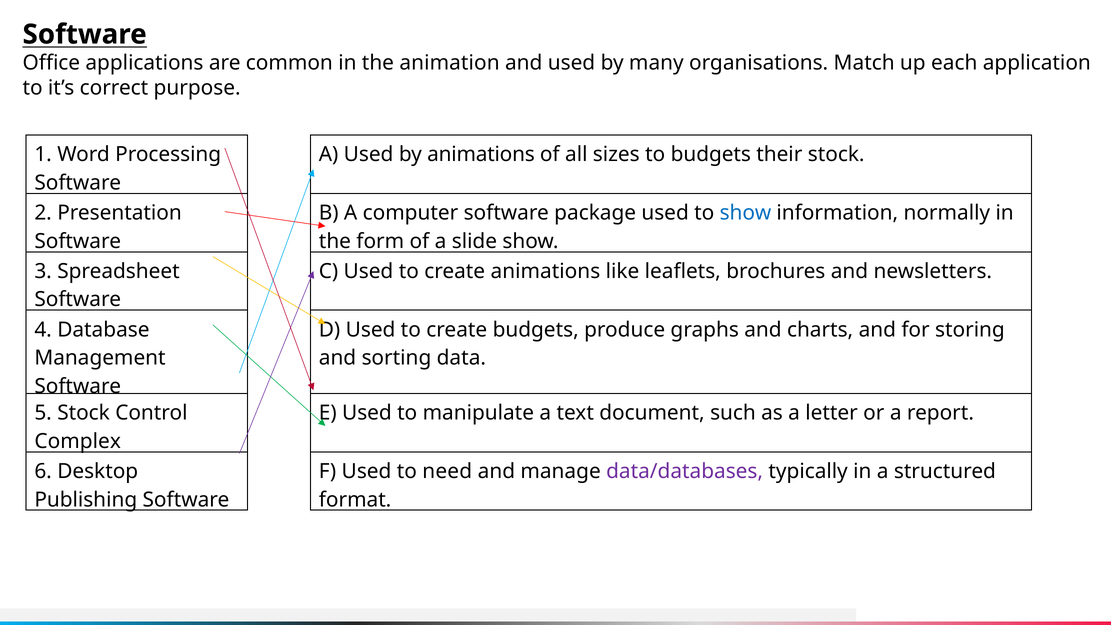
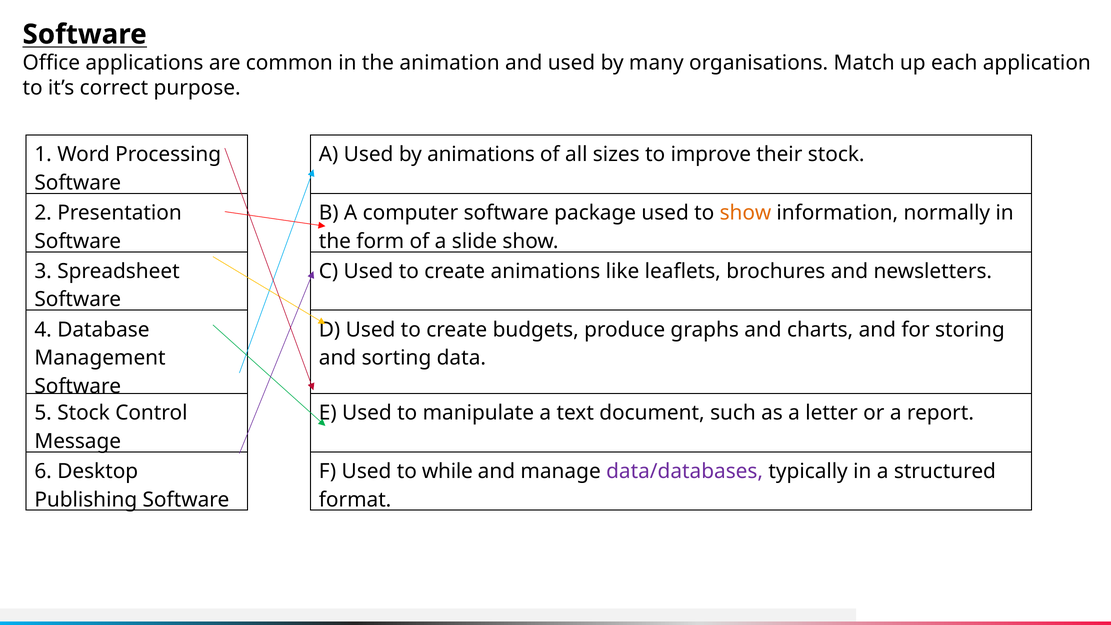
to budgets: budgets -> improve (711, 155)
show colour: blue -> orange (746, 213)
Complex: Complex -> Message (78, 441)
need: need -> while (447, 471)
